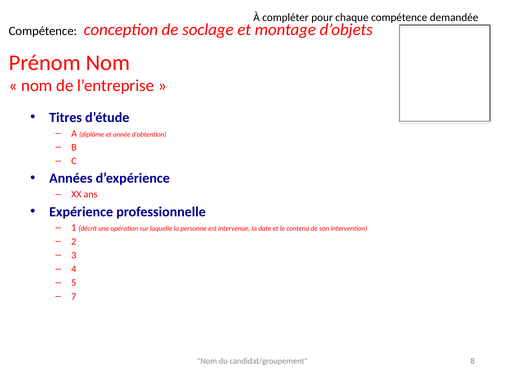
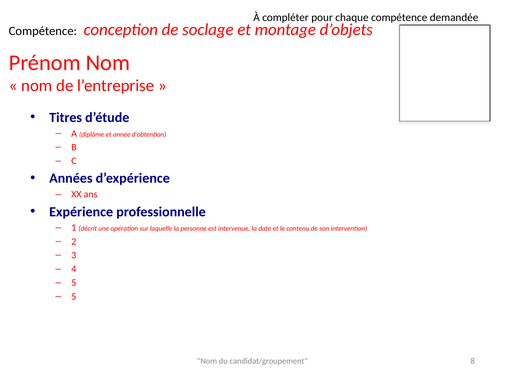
7: 7 -> 5 (74, 297)
